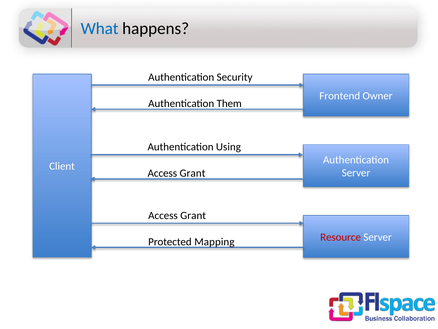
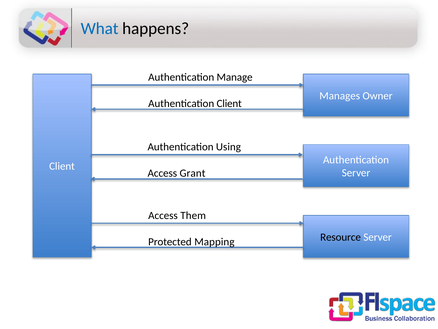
Security: Security -> Manage (235, 77)
Frontend: Frontend -> Manages (340, 96)
Authentication Them: Them -> Client (229, 103)
Grant: Grant -> Them (193, 215)
Resource colour: red -> black (341, 237)
